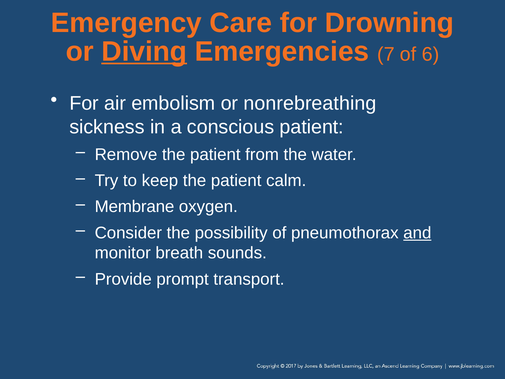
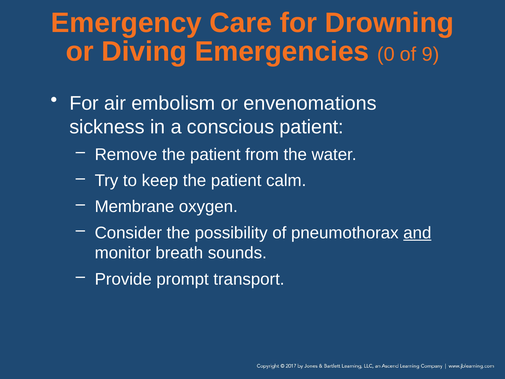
Diving underline: present -> none (144, 51)
7: 7 -> 0 (386, 54)
6: 6 -> 9 (430, 54)
nonrebreathing: nonrebreathing -> envenomations (310, 103)
